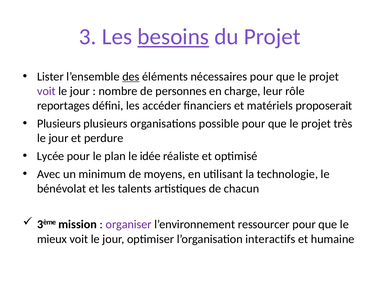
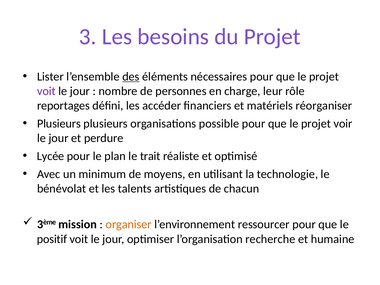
besoins underline: present -> none (173, 37)
proposerait: proposerait -> réorganiser (324, 106)
très: très -> voir (343, 124)
idée: idée -> trait (150, 156)
organiser colour: purple -> orange (129, 224)
mieux: mieux -> positif (52, 239)
interactifs: interactifs -> recherche (270, 239)
